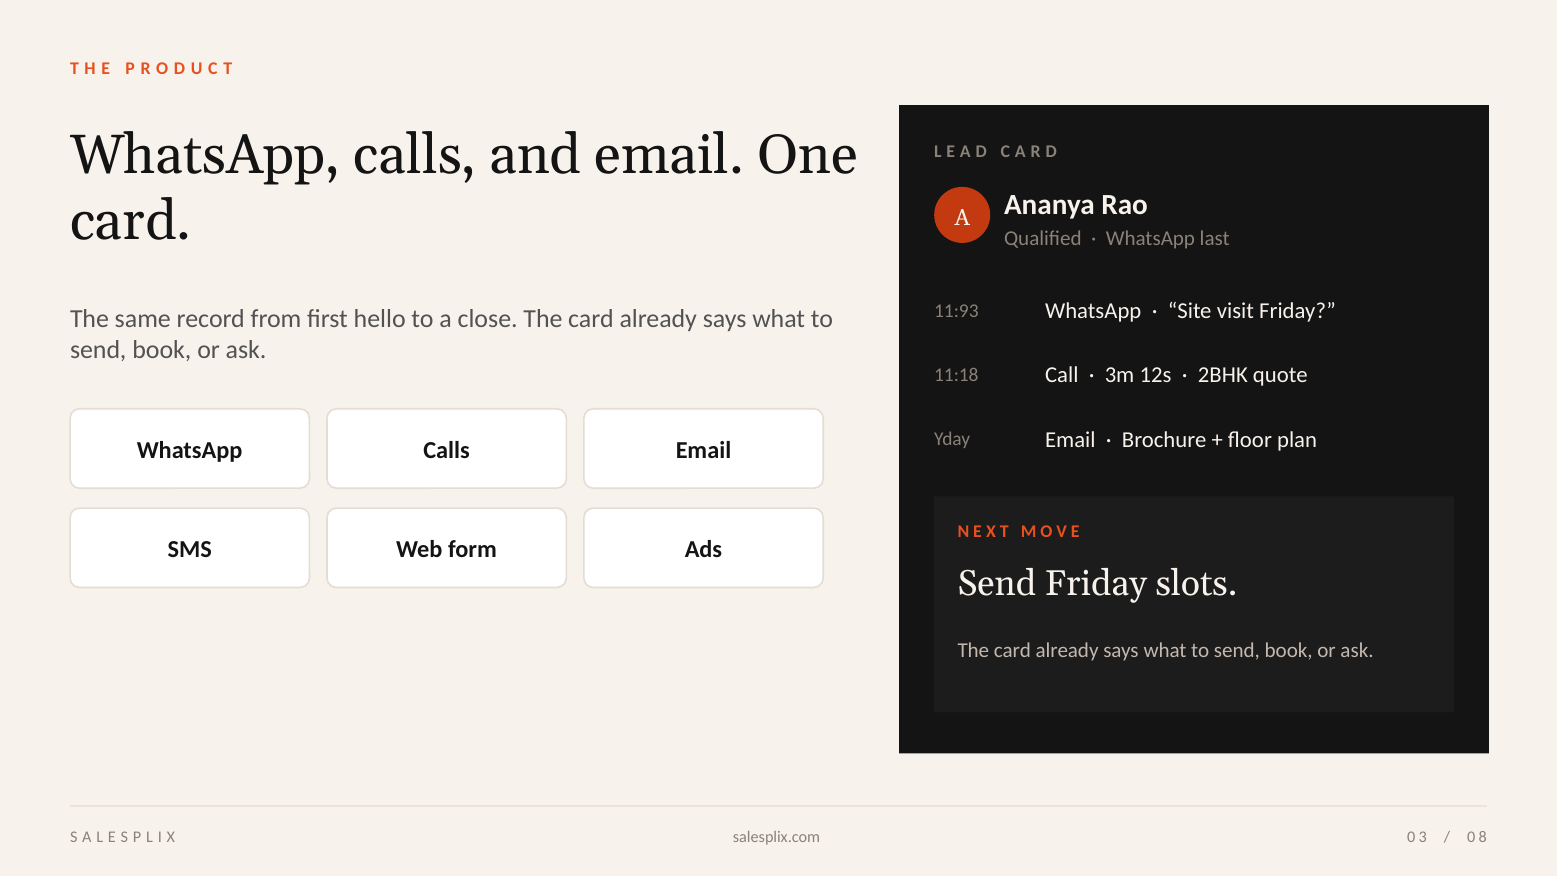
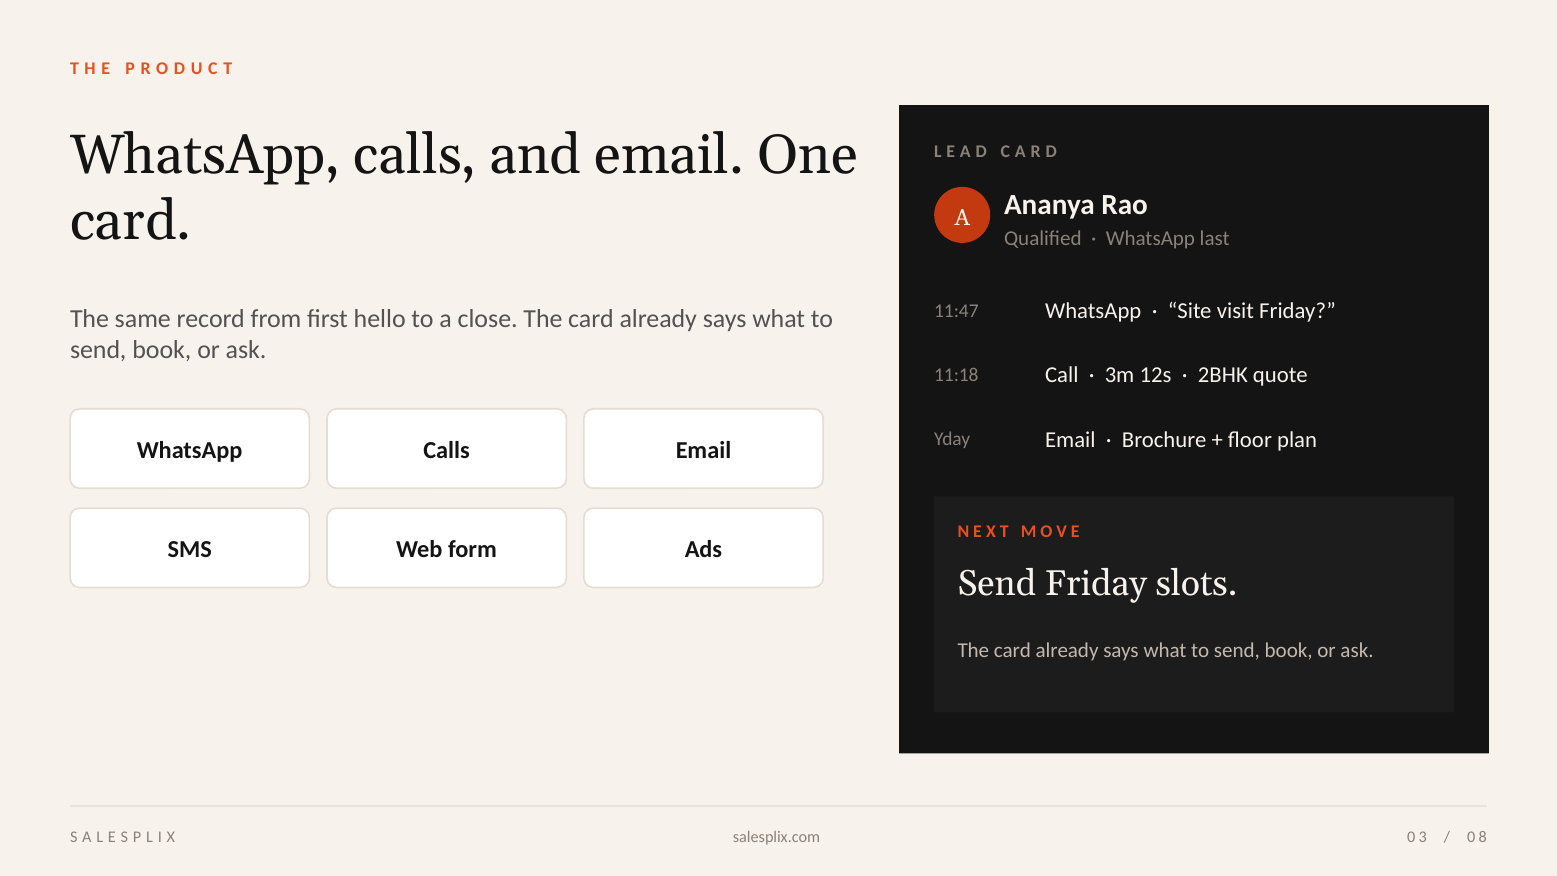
11:93: 11:93 -> 11:47 (956, 311)
